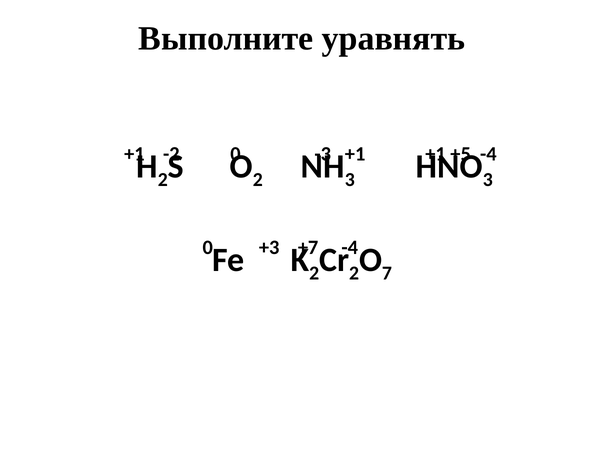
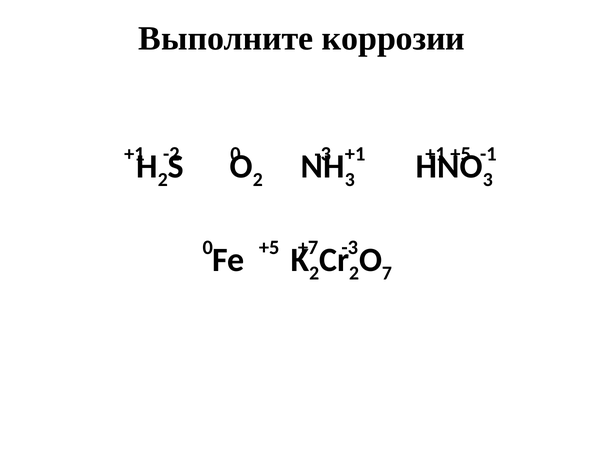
уравнять: уравнять -> коррозии (394, 39)
-4: -4 -> -1 (488, 154)
0 +3: +3 -> +5 (269, 247)
-4: -4 -> -3 (350, 247)
